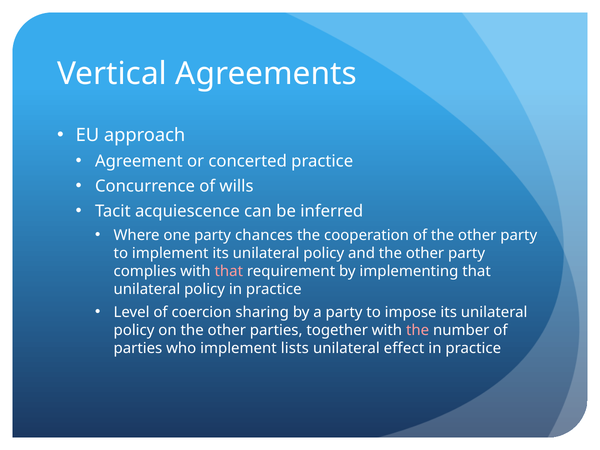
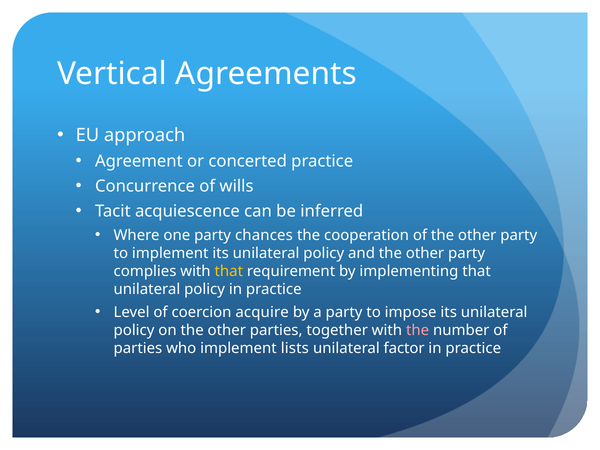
that colour: pink -> yellow (229, 271)
sharing: sharing -> acquire (262, 312)
effect: effect -> factor (404, 348)
